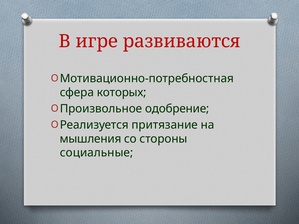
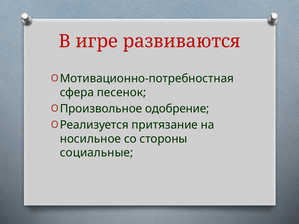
которых: которых -> песенок (122, 92)
мышления: мышления -> носильное (90, 139)
